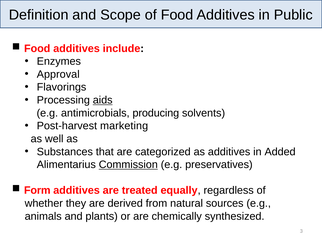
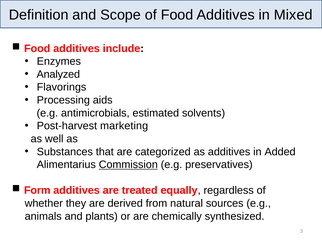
Public: Public -> Mixed (293, 15)
Approval: Approval -> Analyzed (58, 74)
aids underline: present -> none (103, 100)
producing: producing -> estimated (156, 113)
